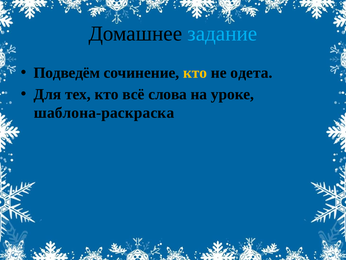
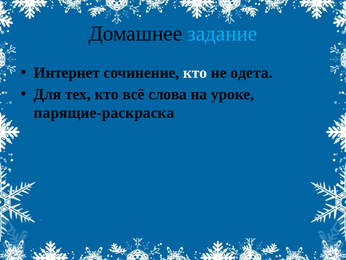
Подведём: Подведём -> Интернет (67, 73)
кто colour: yellow -> white (195, 73)
шаблона-раскраска: шаблона-раскраска -> парящие-раскраска (104, 113)
